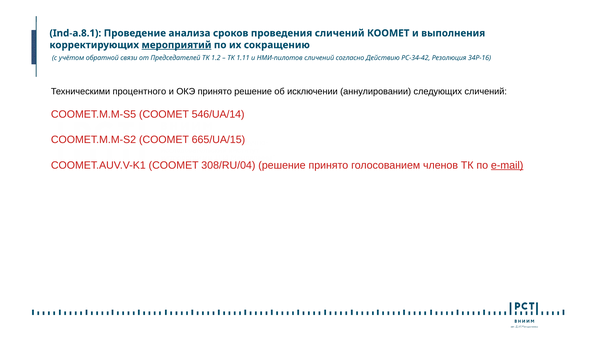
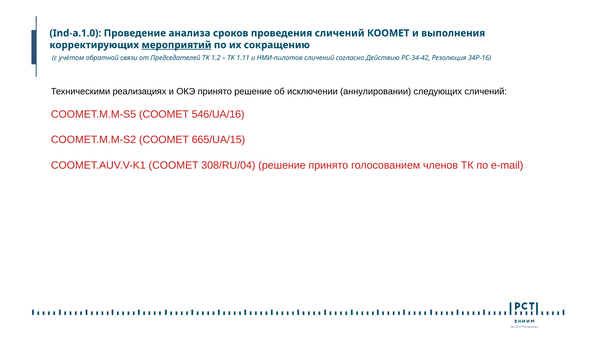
Ind-a.8.1: Ind-a.8.1 -> Ind-a.1.0 (75, 33)
процентного: процентного -> реализациях (139, 91)
546/UA/14: 546/UA/14 -> 546/UA/16 (218, 114)
e-mail underline: present -> none (507, 165)
